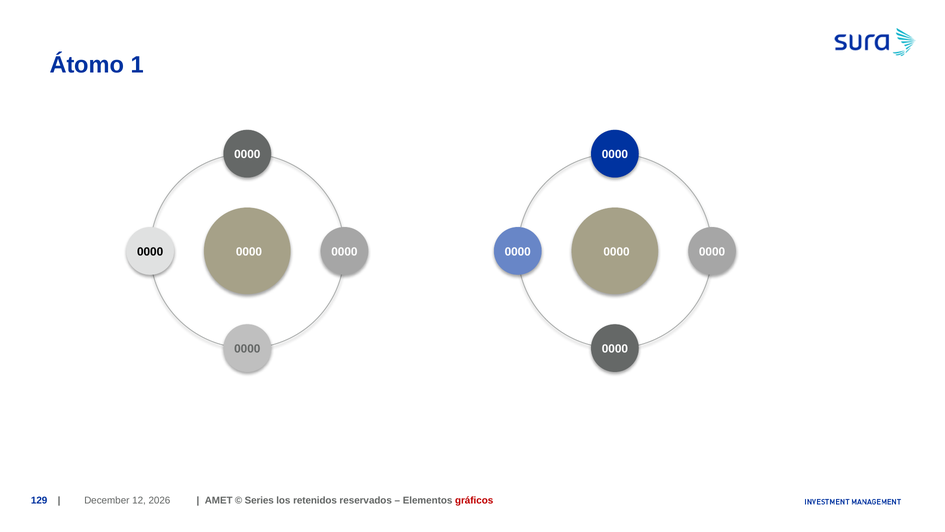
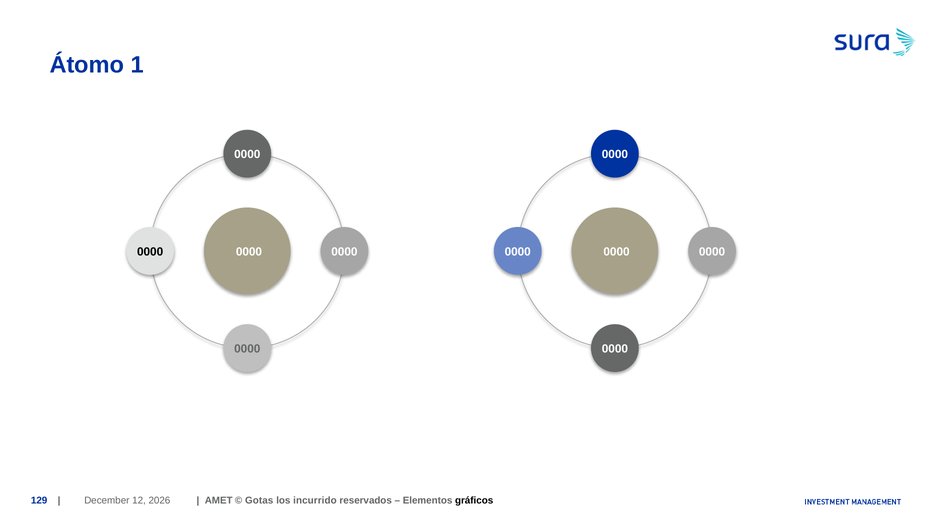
Series: Series -> Gotas (259, 500)
retenidos: retenidos -> incurrido (315, 500)
gráficos colour: red -> black (474, 500)
